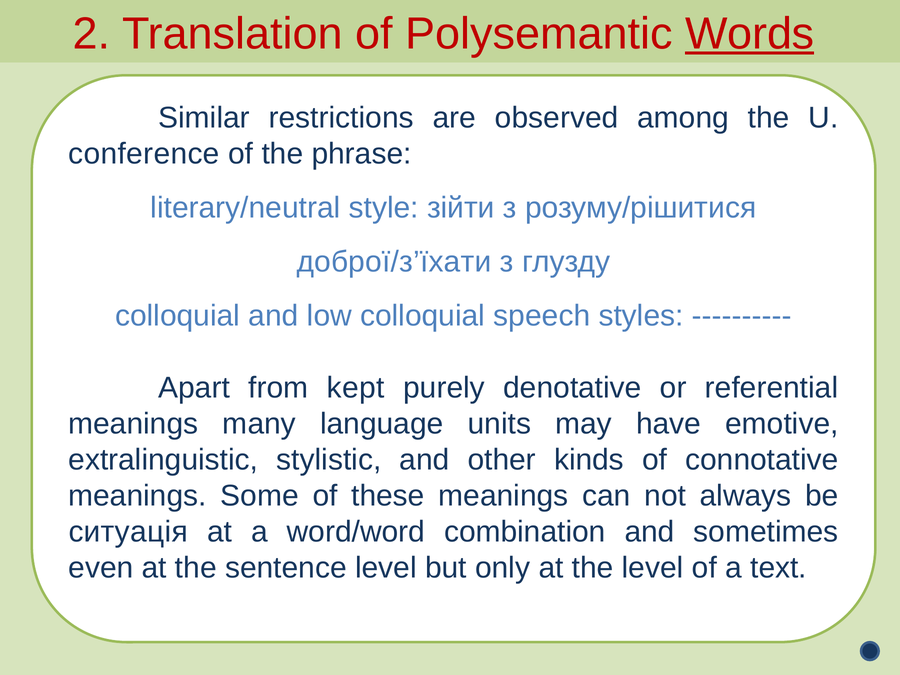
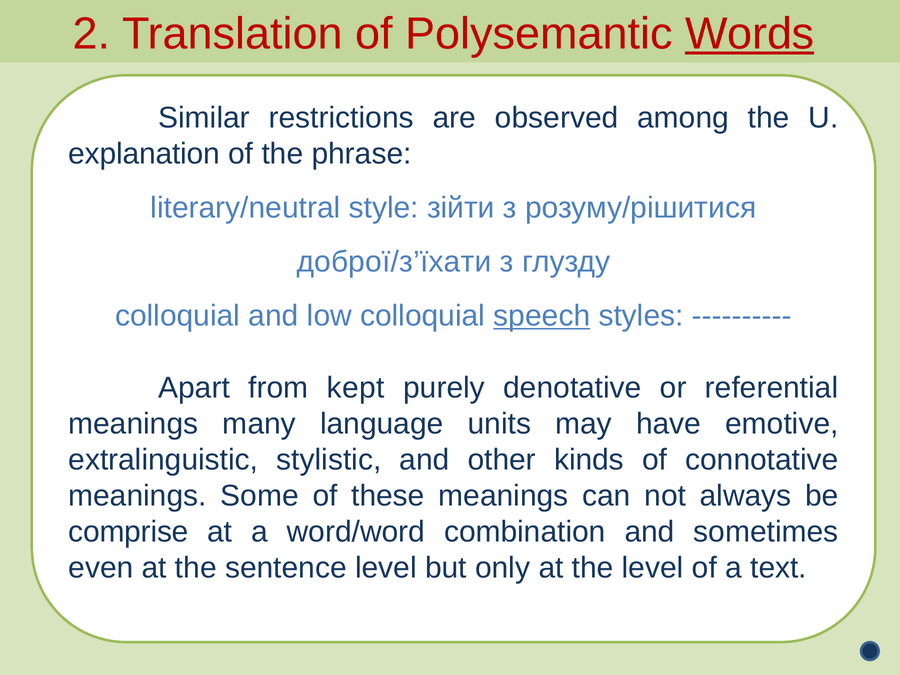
conference: conference -> explanation (144, 154)
speech underline: none -> present (542, 316)
ситуація: ситуація -> comprise (128, 532)
